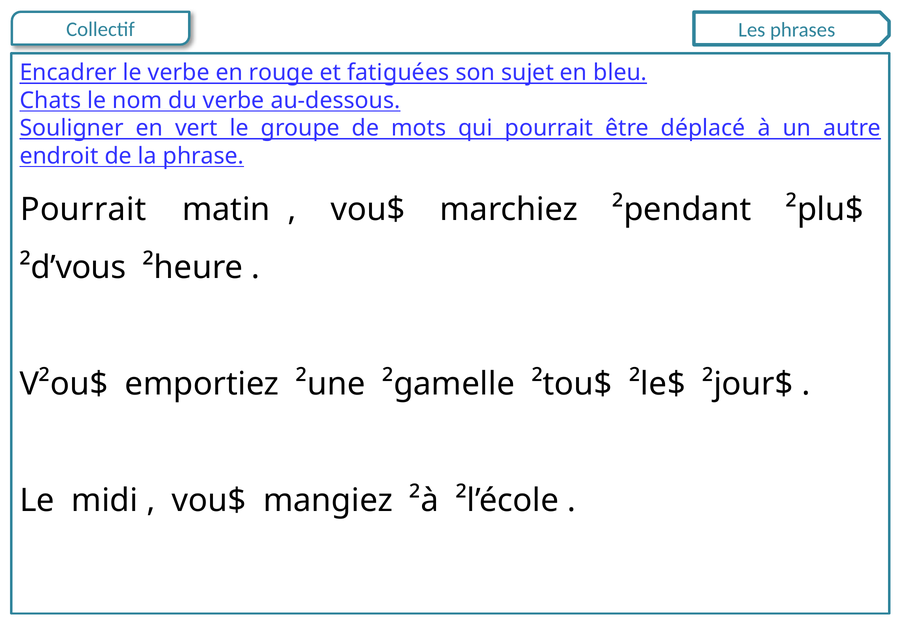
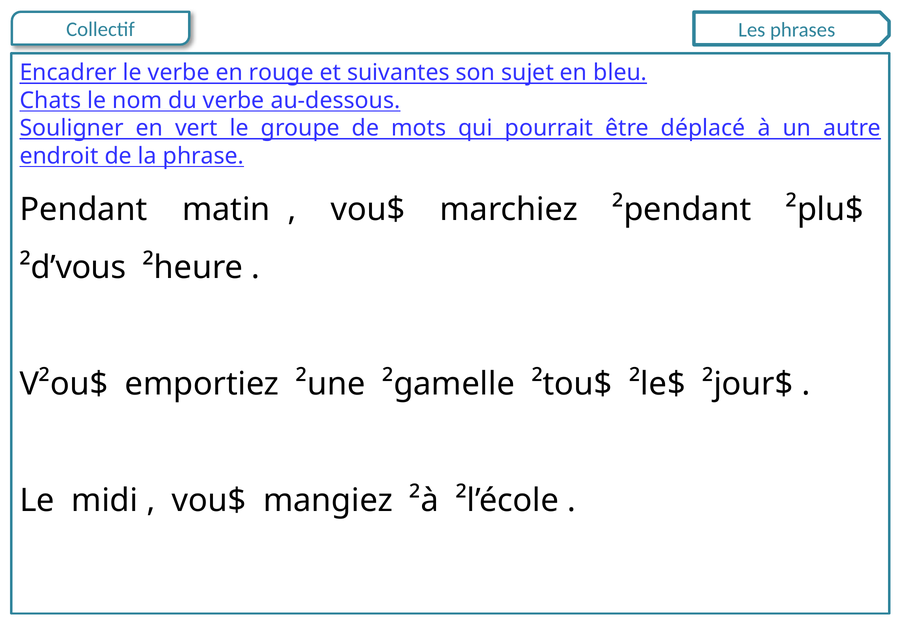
fatiguées: fatiguées -> suivantes (398, 73)
Pourrait: Pourrait -> Pendant (83, 209)
